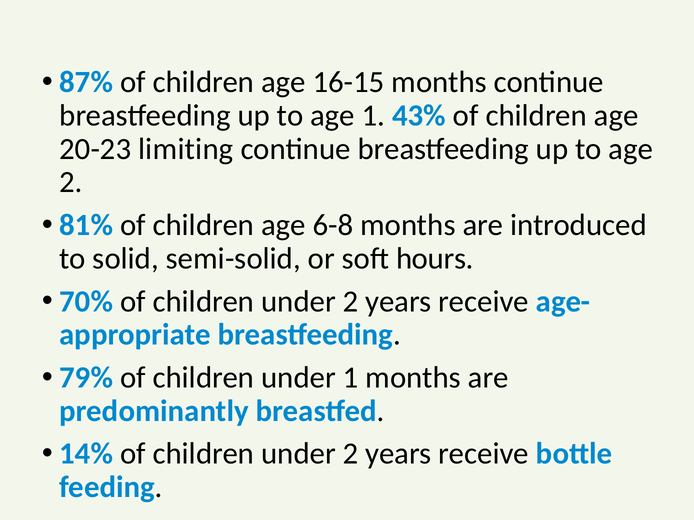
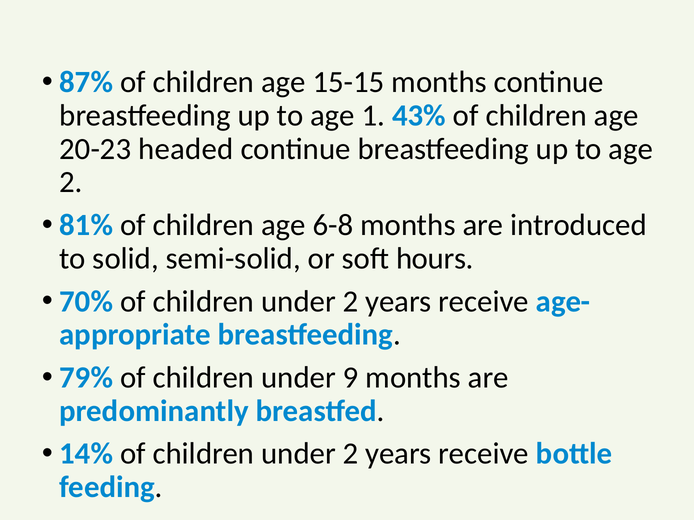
16-15: 16-15 -> 15-15 (348, 82)
limiting: limiting -> headed (186, 149)
under 1: 1 -> 9 (351, 378)
